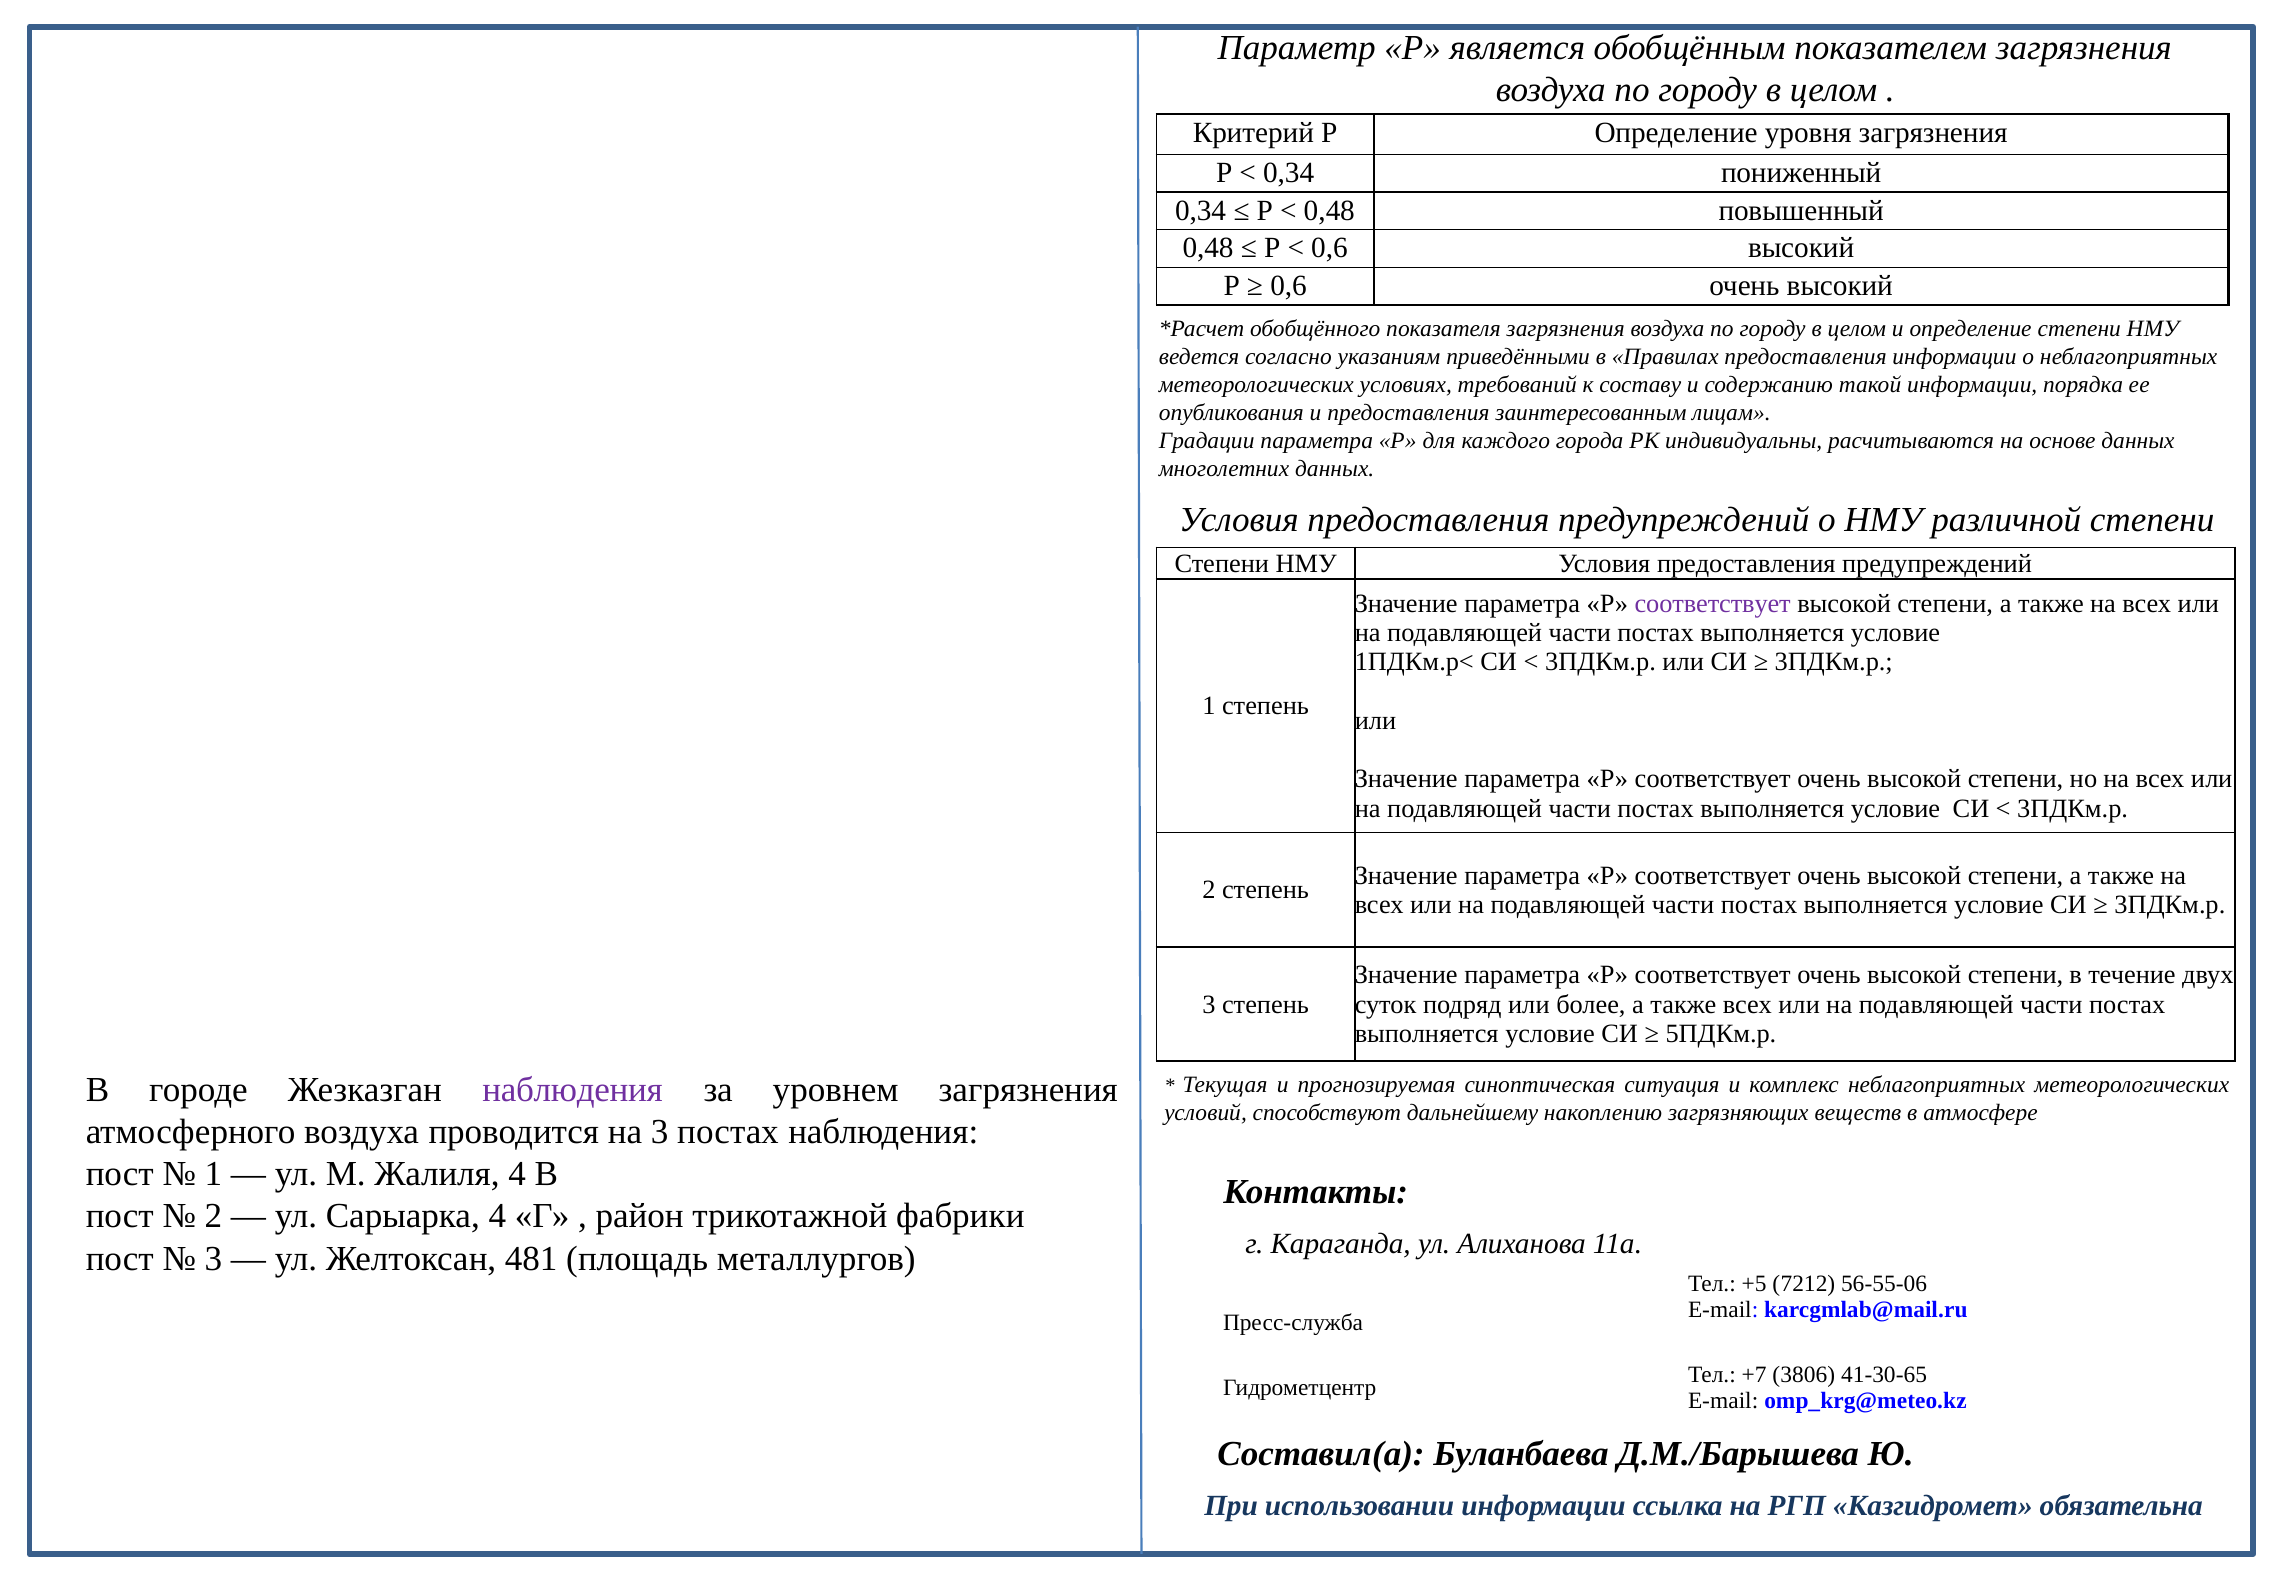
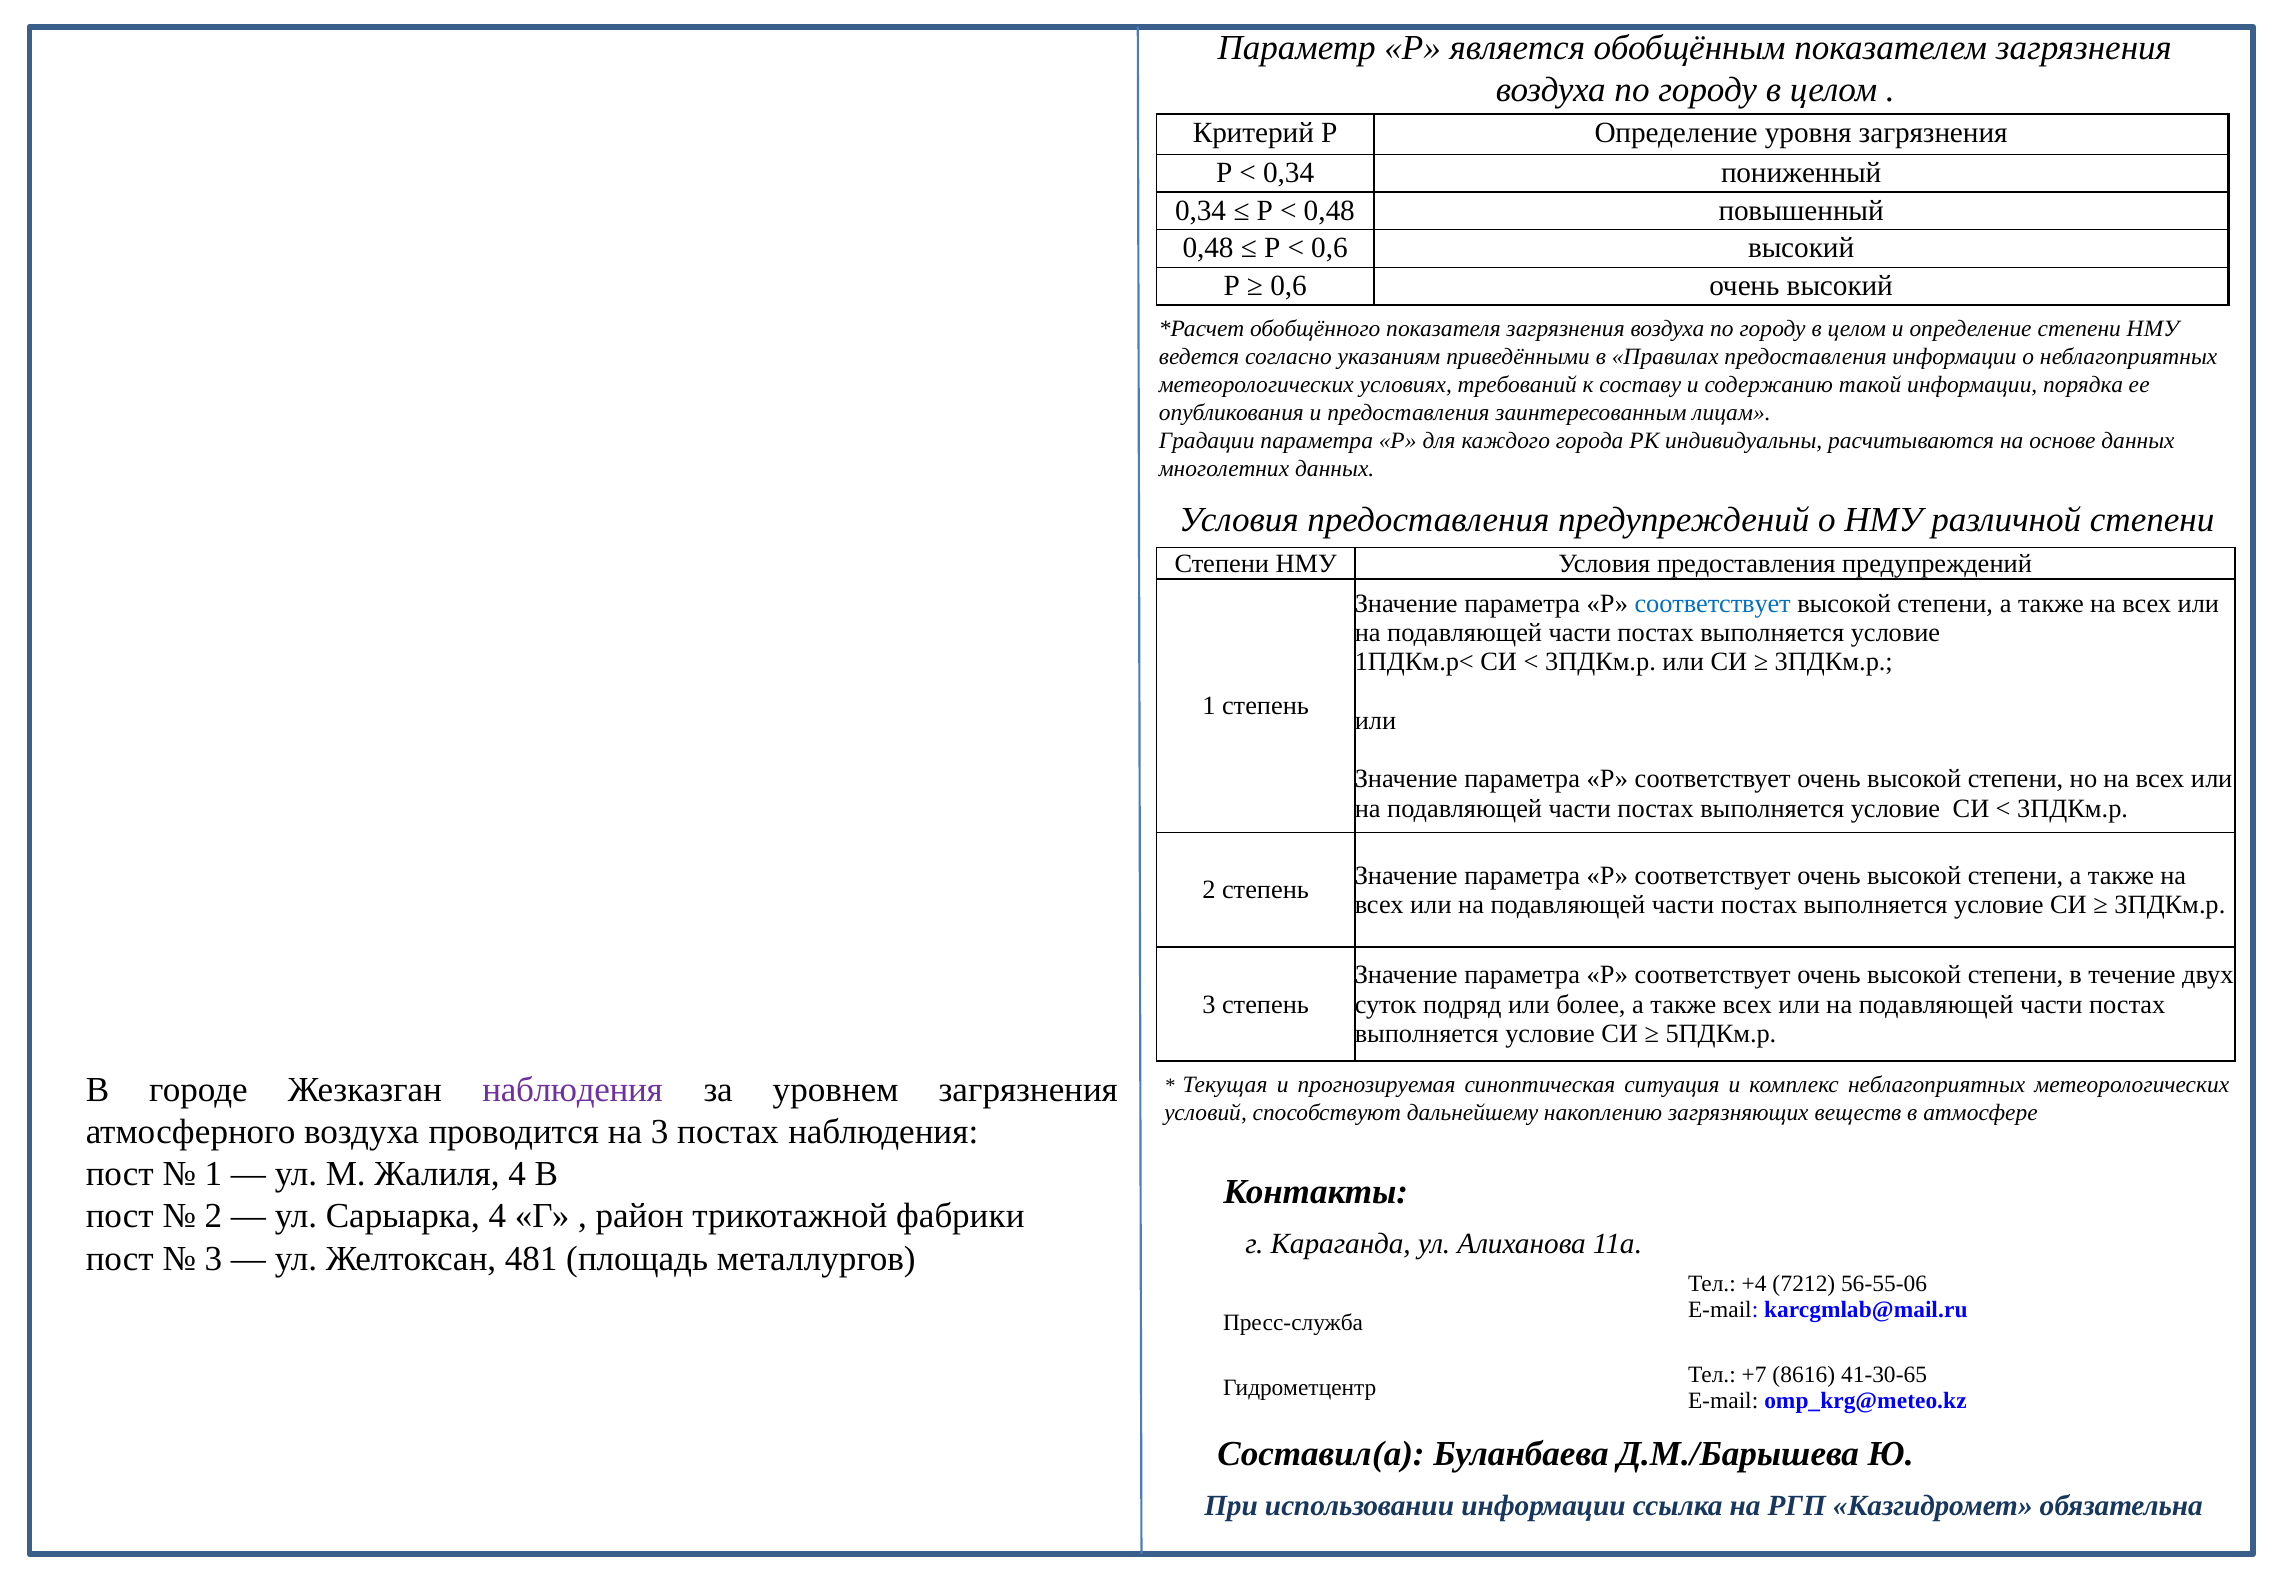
соответствует colour: purple -> blue (1713, 604)
+5: +5 -> +4 (1754, 1283)
3806: 3806 -> 8616 (1804, 1375)
